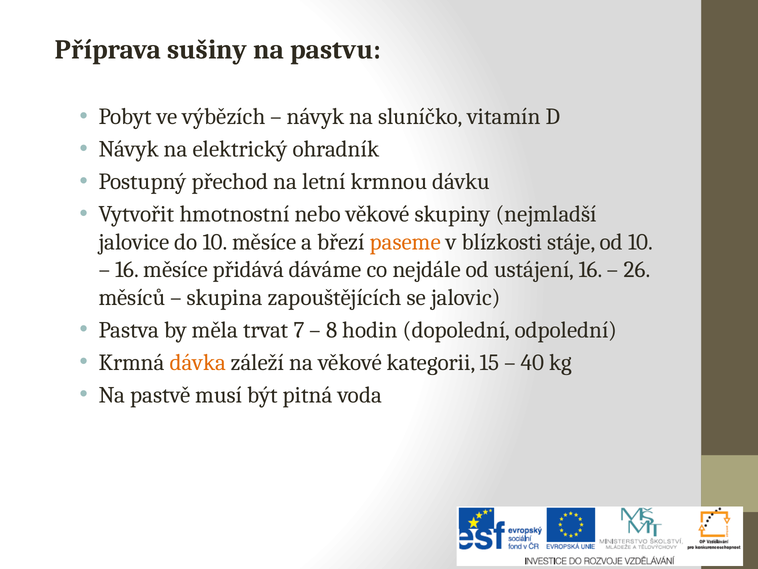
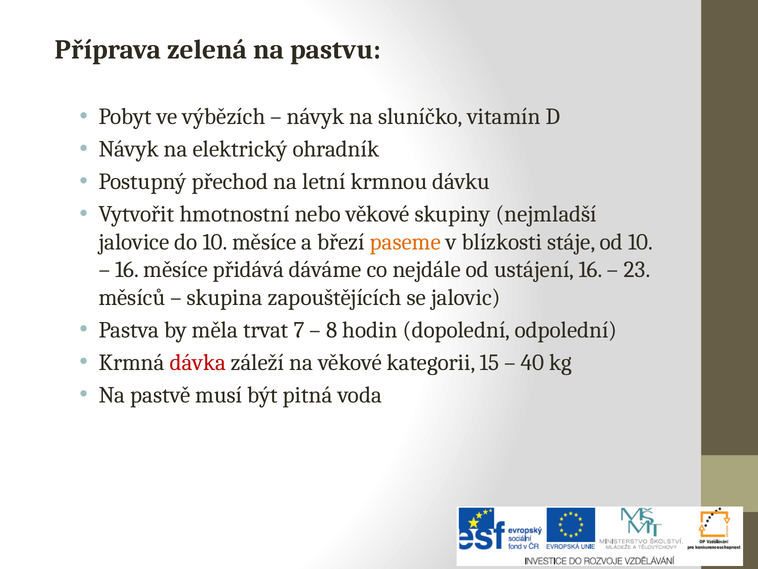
sušiny: sušiny -> zelená (207, 50)
26: 26 -> 23 (637, 270)
dávka colour: orange -> red (198, 362)
